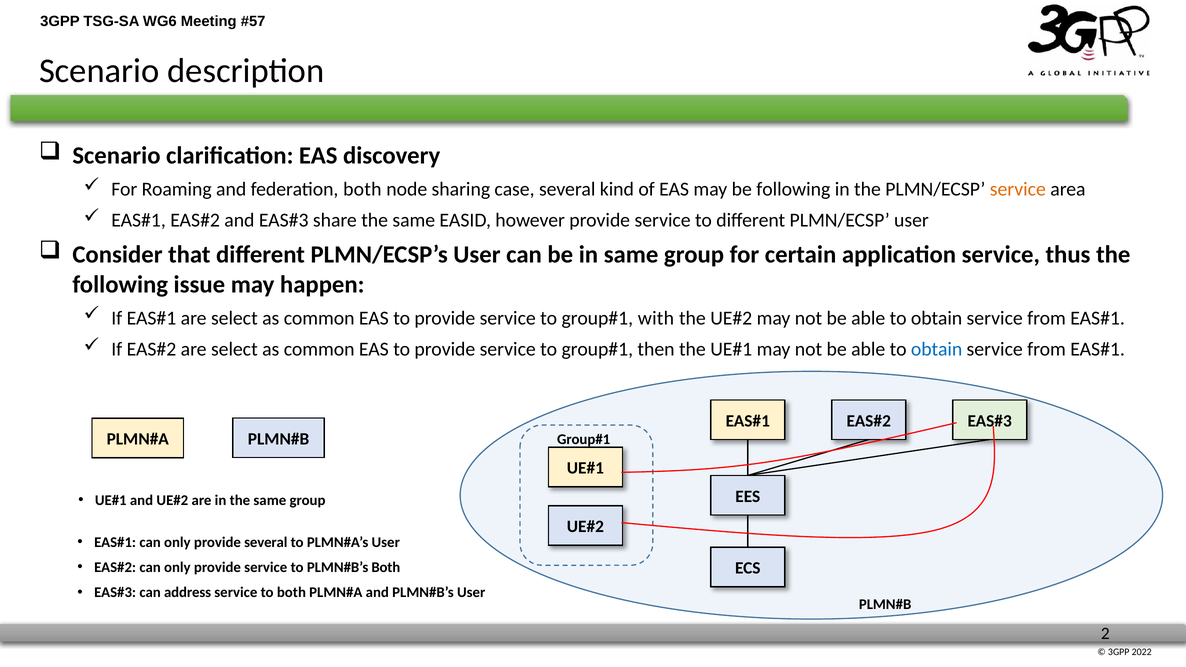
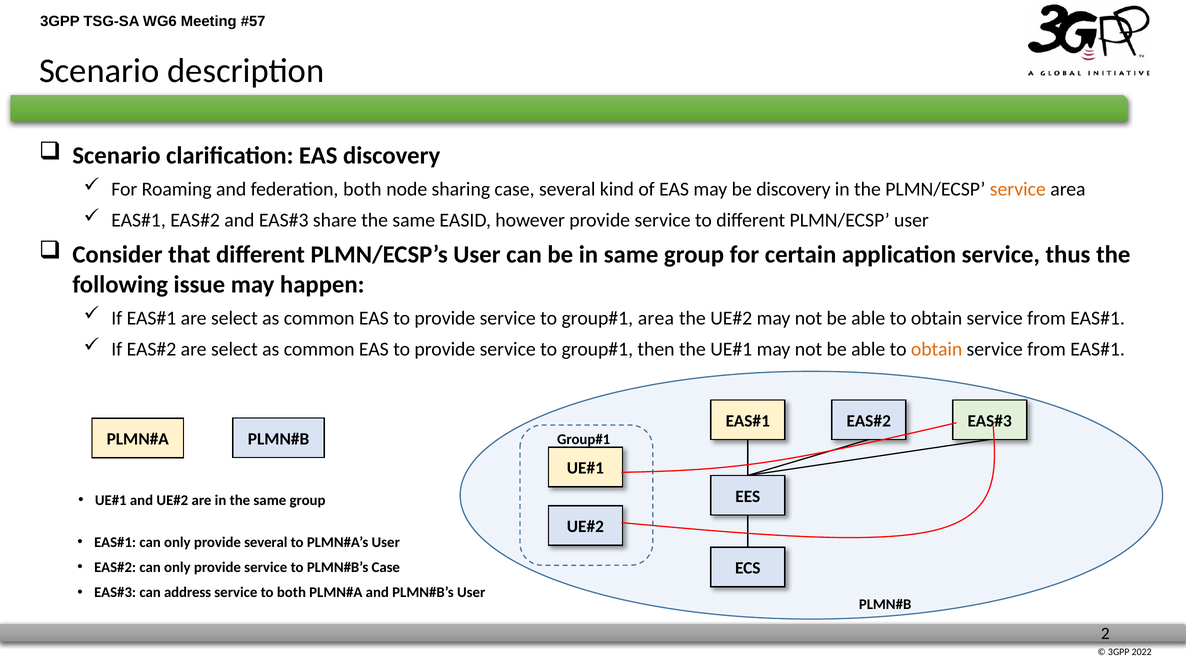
be following: following -> discovery (793, 189)
with: with -> area (656, 318)
obtain colour: blue -> orange (937, 349)
Both: Both -> Case (386, 567)
